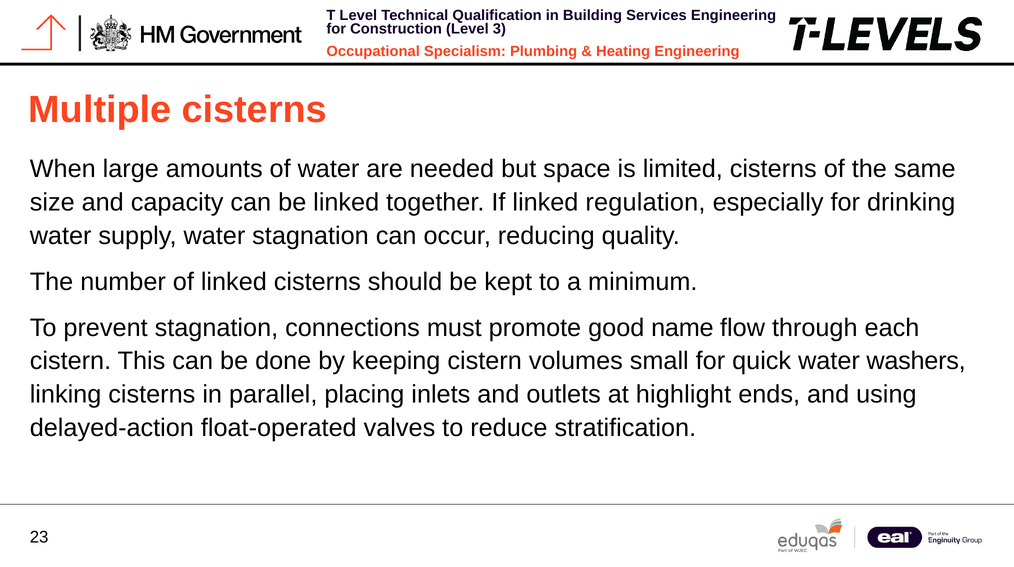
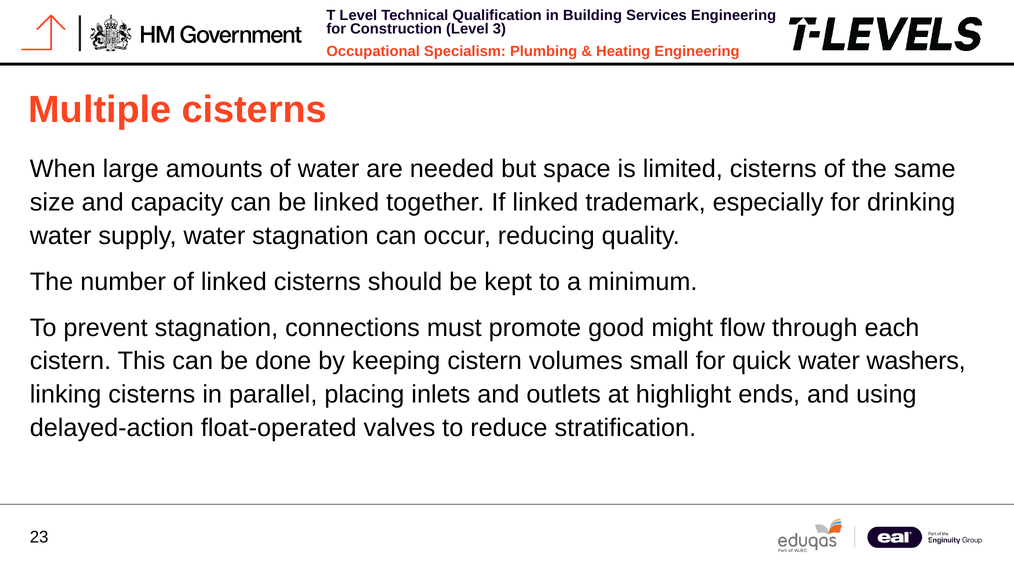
regulation: regulation -> trademark (646, 202)
name: name -> might (682, 328)
